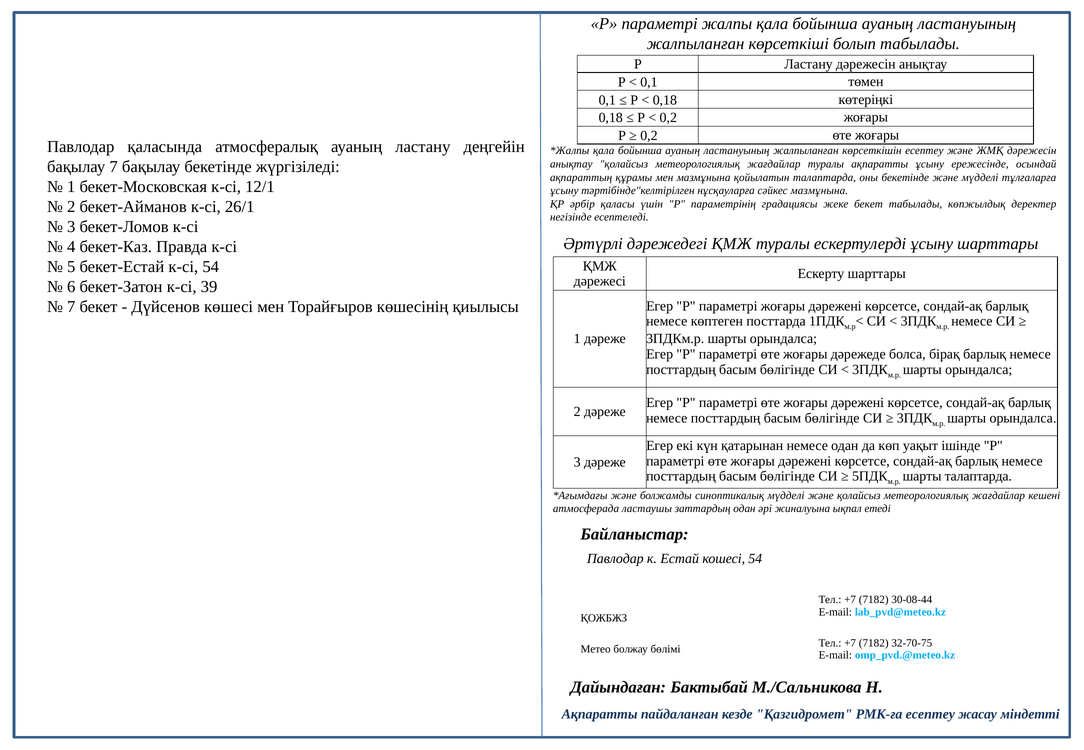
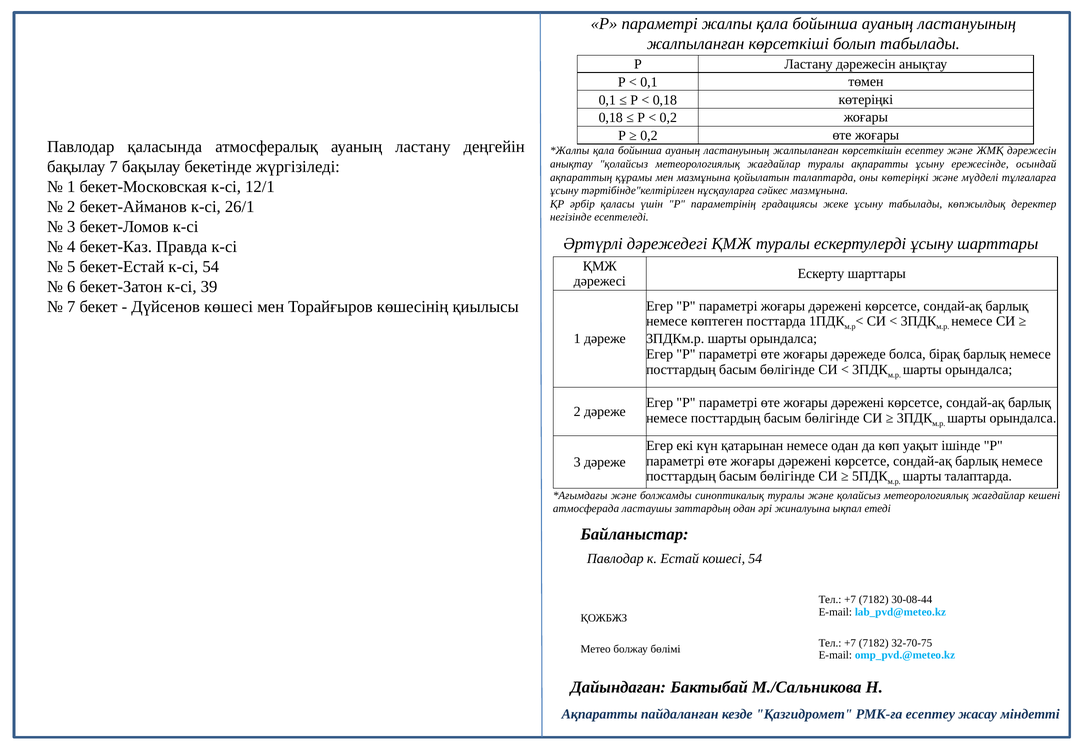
оны бекетінде: бекетінде -> көтеріңкі (905, 177)
жеке бекет: бекет -> ұсыну (868, 204)
синоптикалық мүдделі: мүдделі -> туралы (786, 496)
